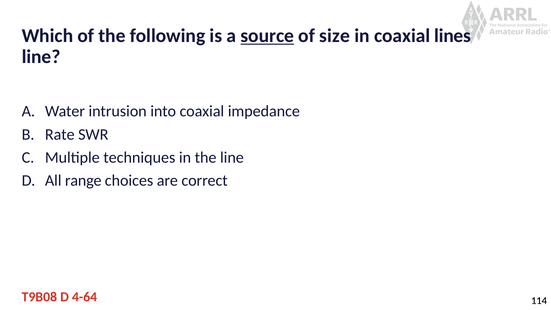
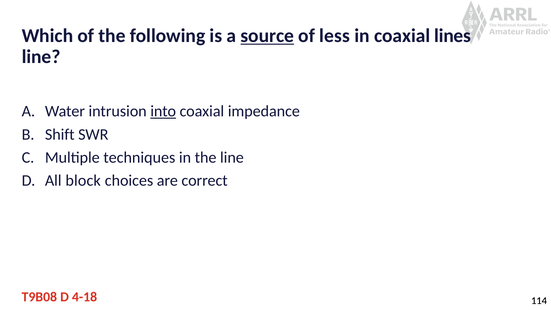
size: size -> less (335, 36)
into underline: none -> present (163, 111)
Rate: Rate -> Shift (60, 134)
range: range -> block (83, 180)
4-64: 4-64 -> 4-18 (85, 297)
